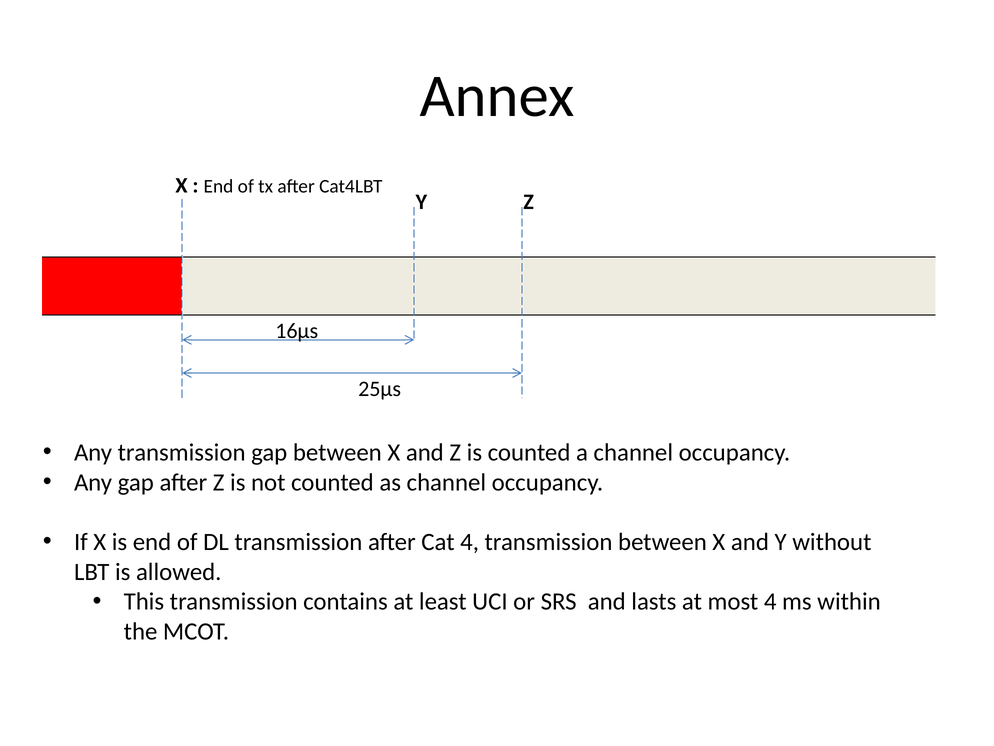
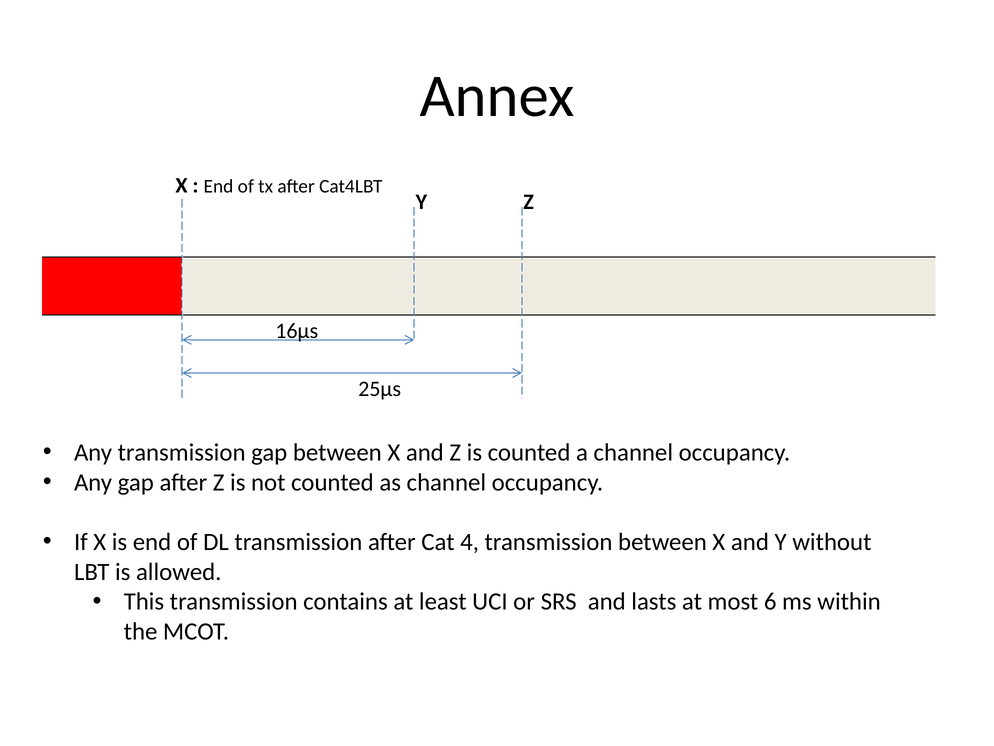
most 4: 4 -> 6 (770, 601)
